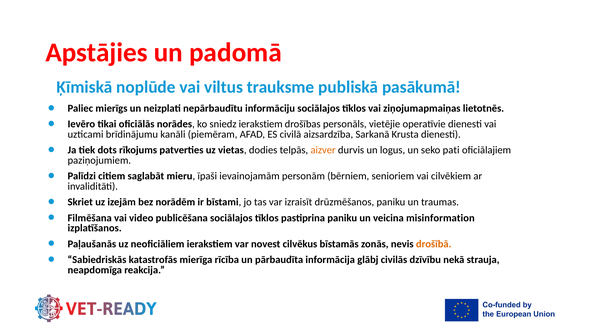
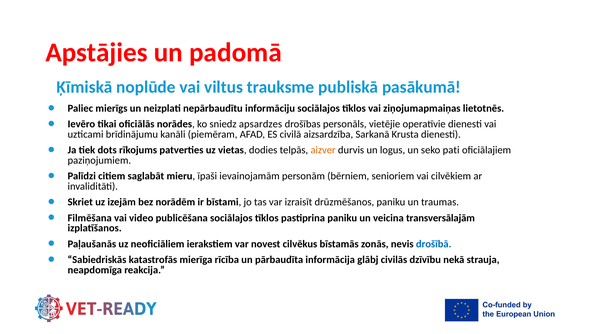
sniedz ierakstiem: ierakstiem -> apsardzes (261, 124)
misinformation: misinformation -> transversālajām (440, 218)
drošībā colour: orange -> blue (434, 244)
